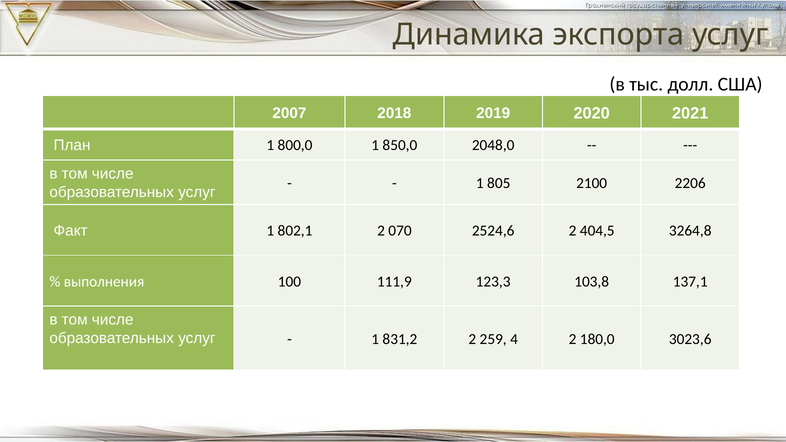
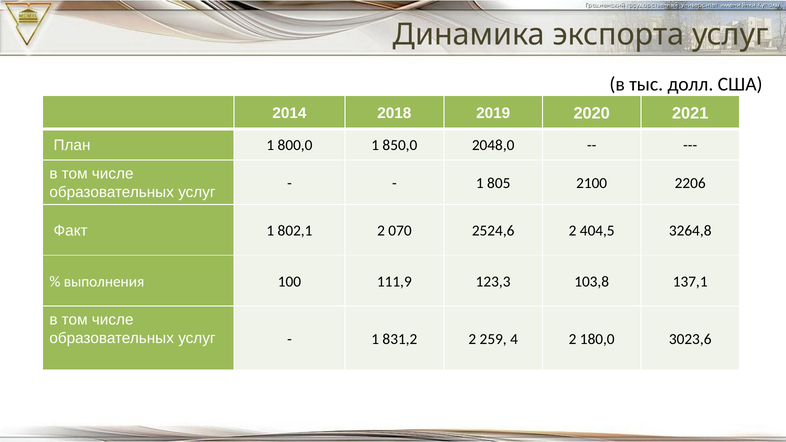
2007: 2007 -> 2014 (289, 113)
